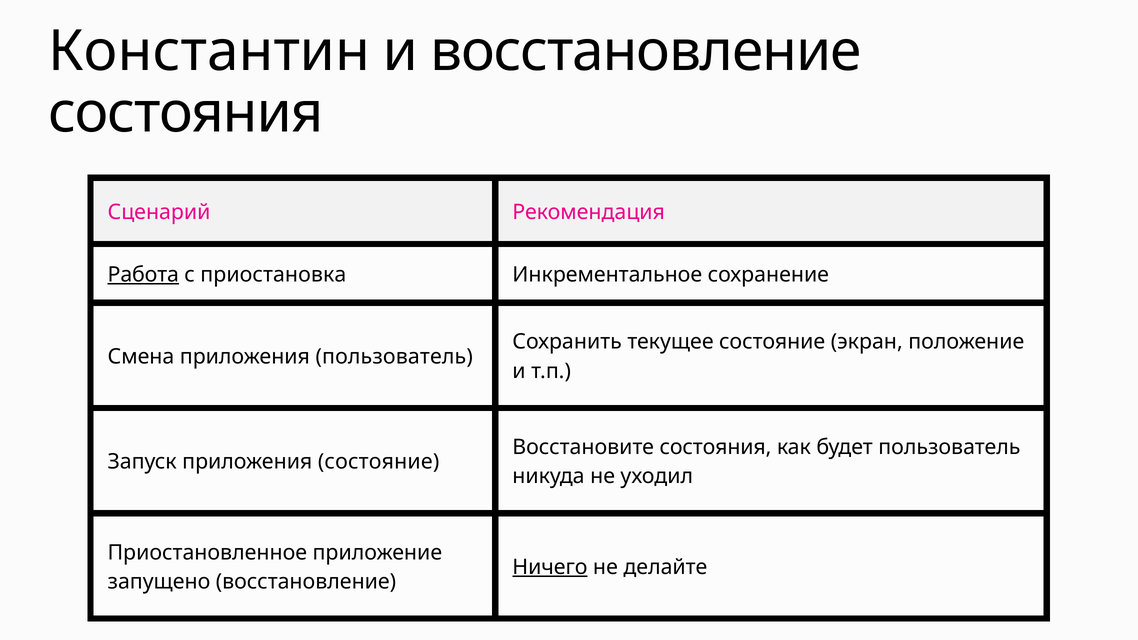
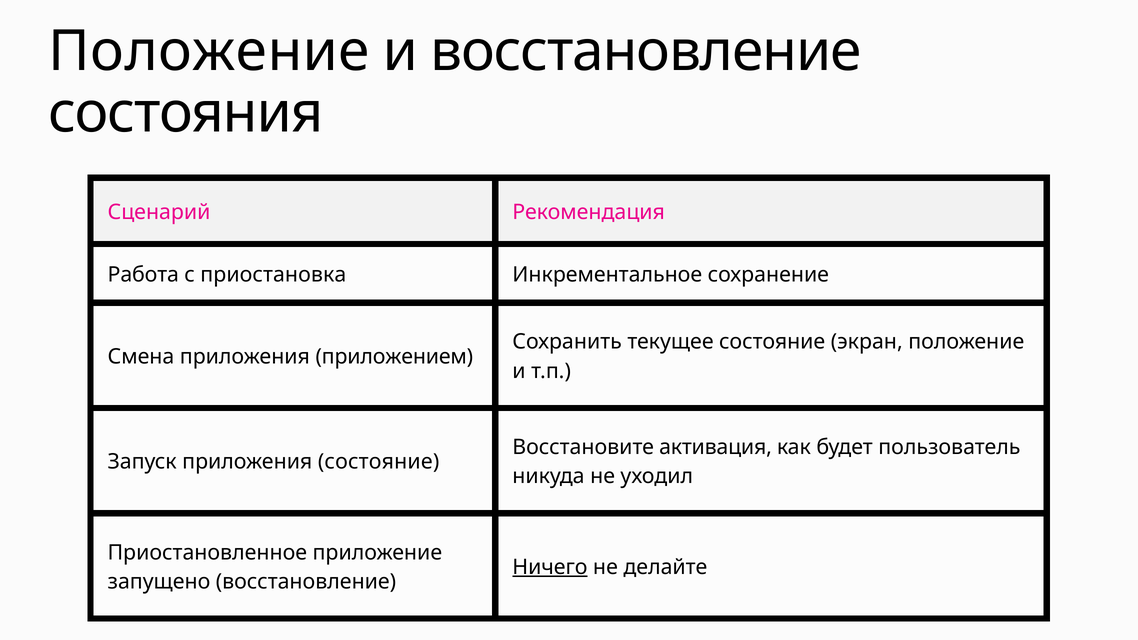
Константин: Константин -> Положение (209, 52)
Работа underline: present -> none (143, 275)
приложения пользователь: пользователь -> приложением (394, 357)
Восстановите состояния: состояния -> активация (715, 447)
